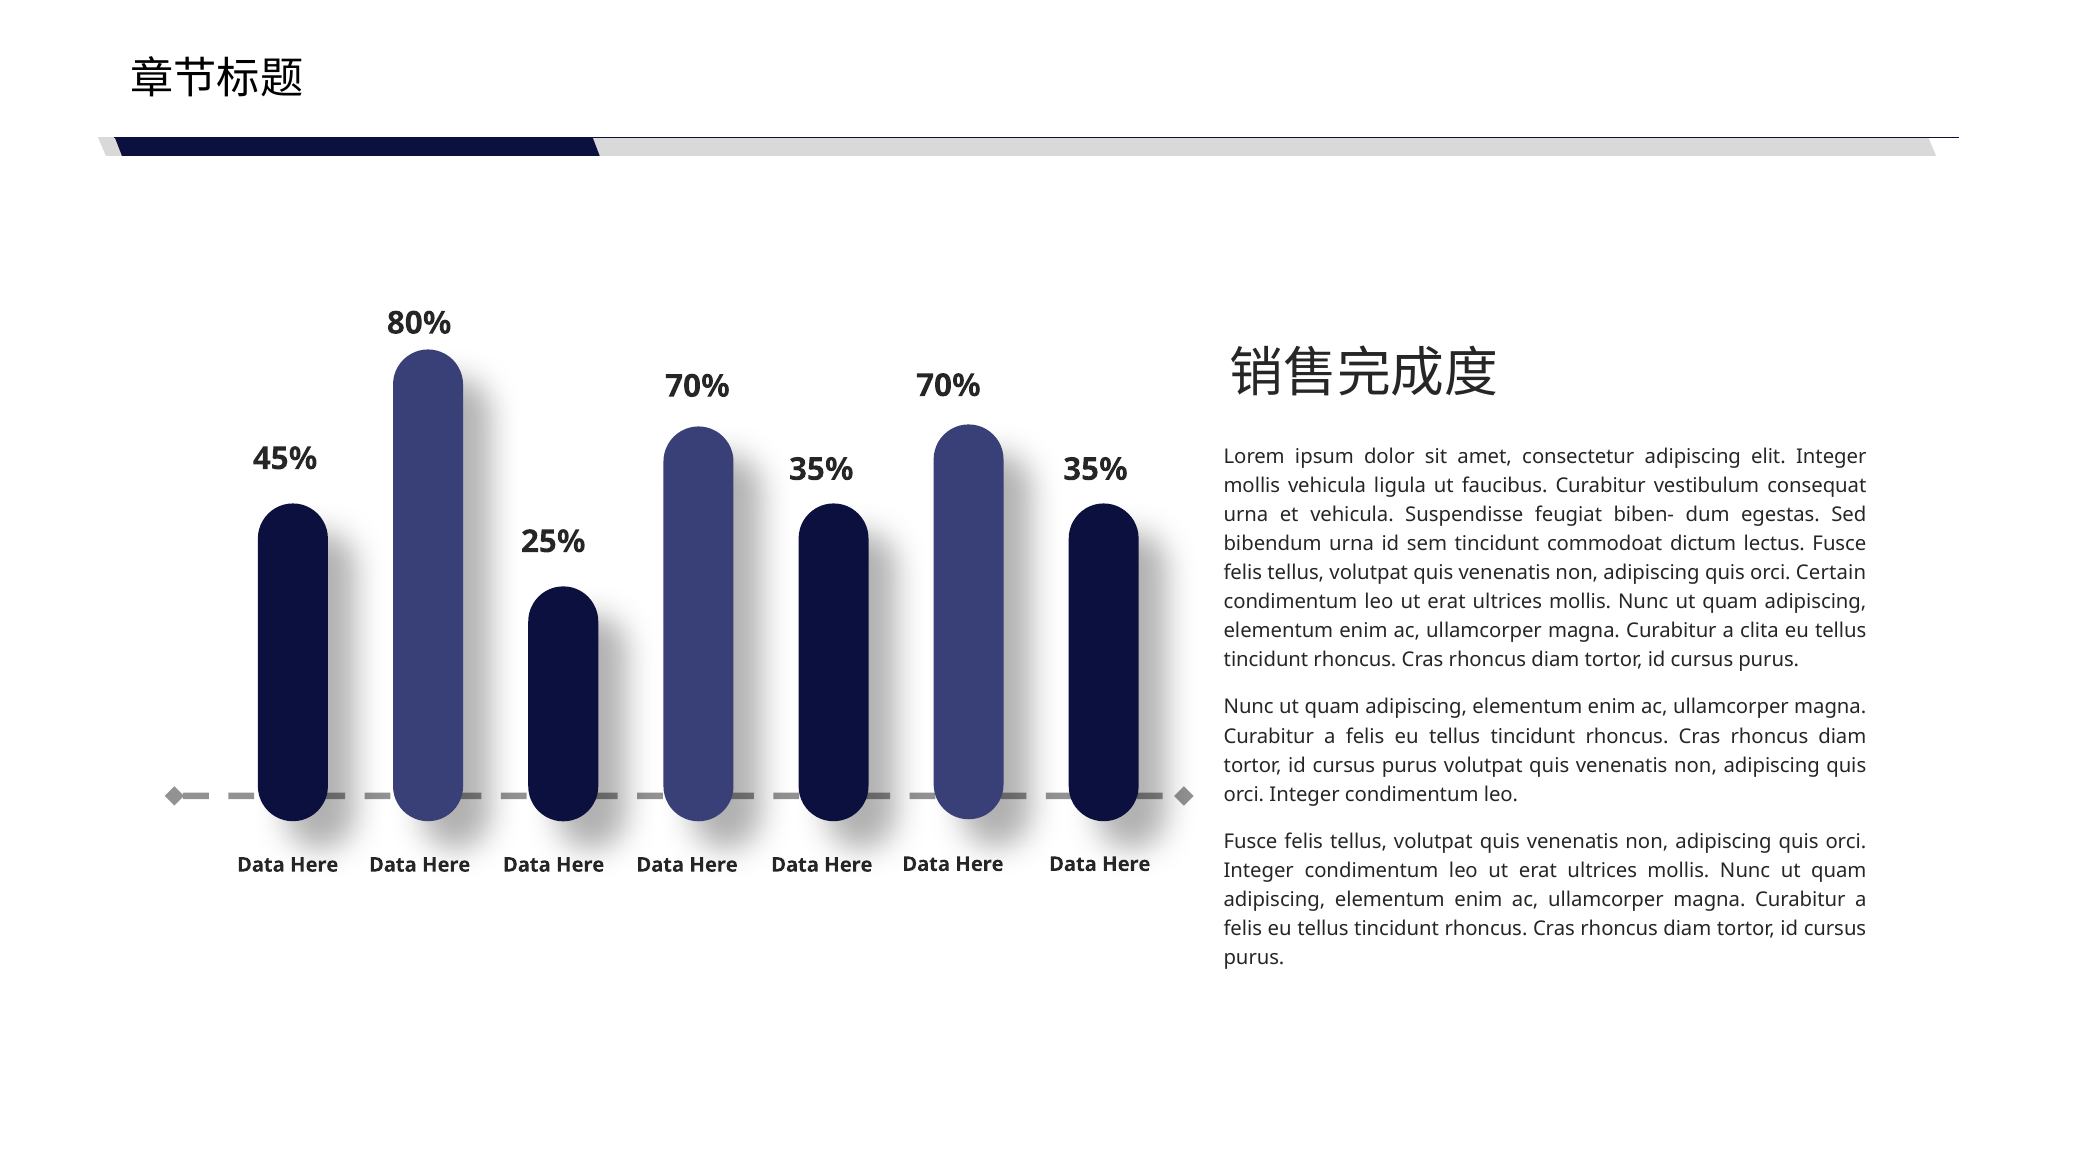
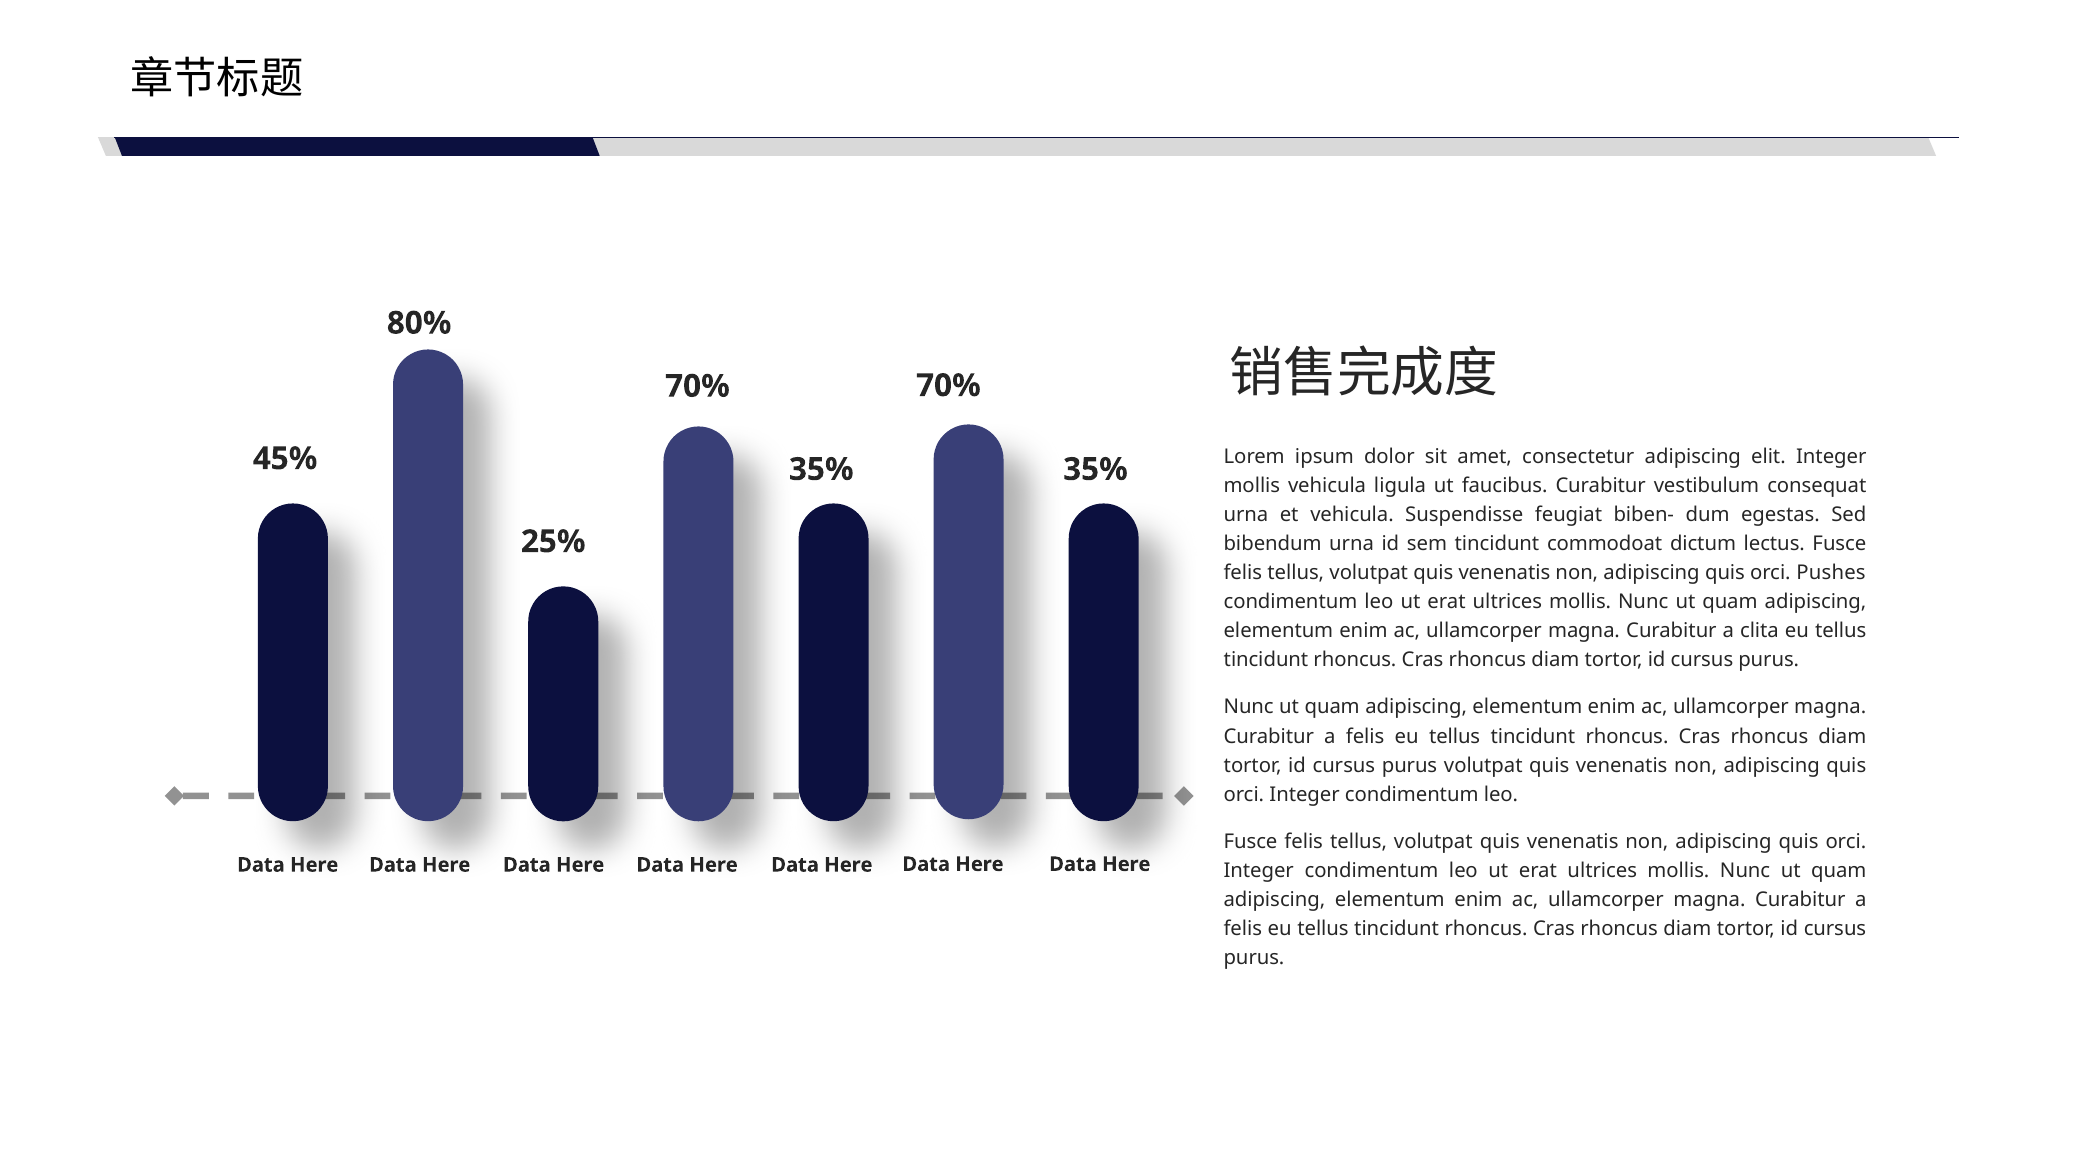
Certain: Certain -> Pushes (1831, 573)
